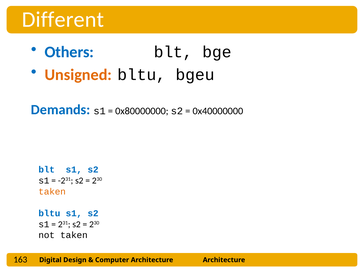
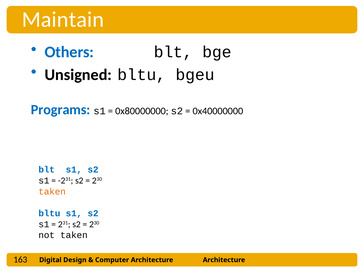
Different: Different -> Maintain (63, 19)
Unsigned colour: orange -> black (78, 75)
Demands: Demands -> Programs (61, 110)
